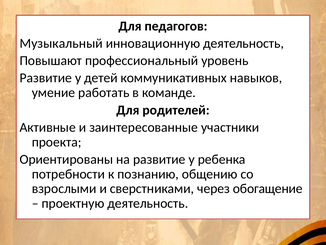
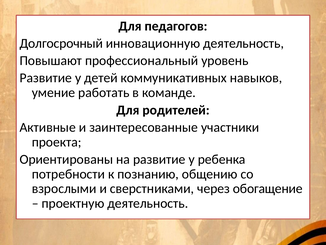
Музыкальный: Музыкальный -> Долгосрочный (61, 43)
